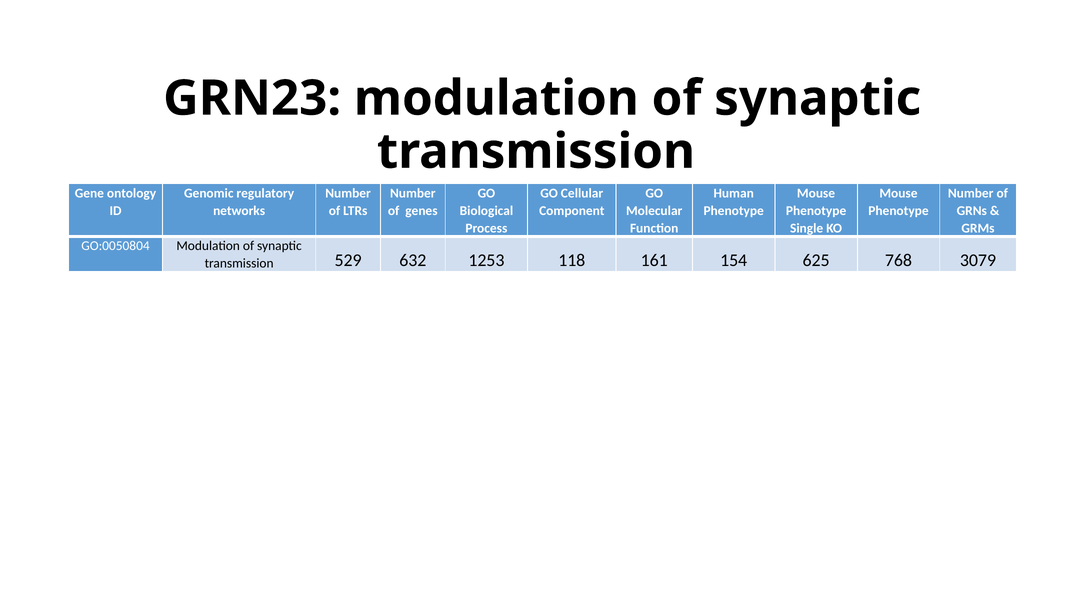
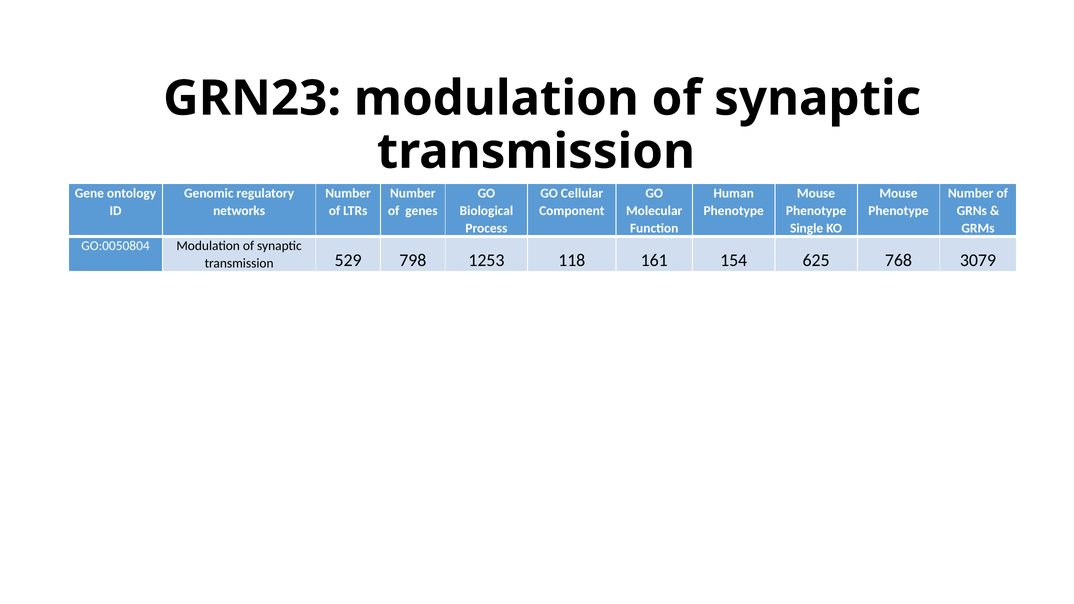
632: 632 -> 798 (413, 261)
